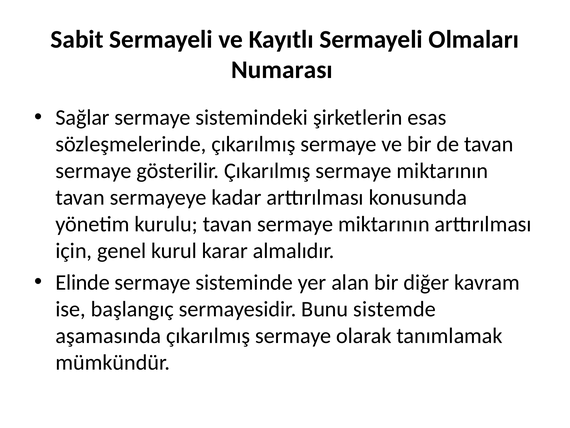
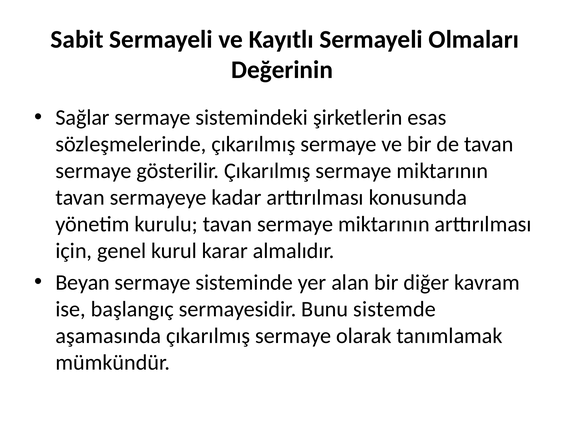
Numarası: Numarası -> Değerinin (282, 70)
Elinde: Elinde -> Beyan (83, 282)
